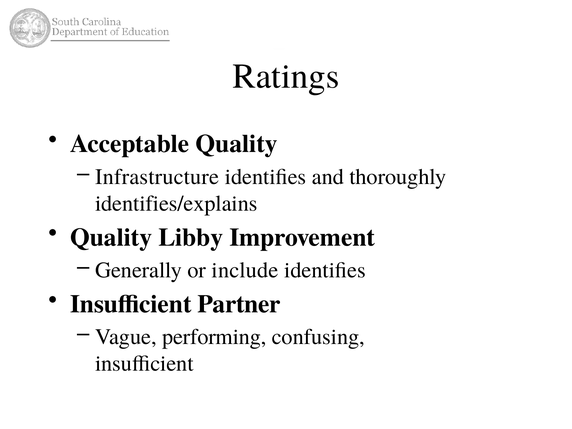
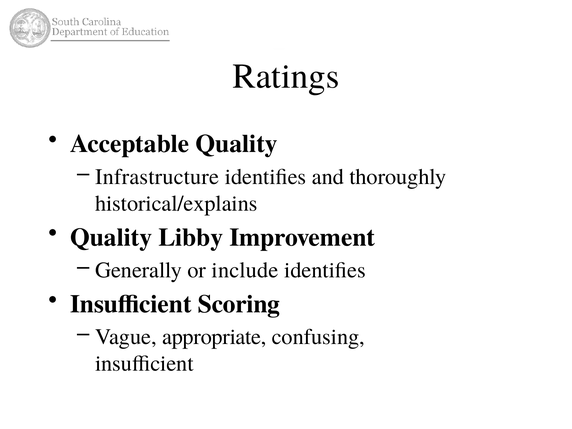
identifies/explains: identifies/explains -> historical/explains (176, 203)
Partner: Partner -> Scoring (239, 304)
performing: performing -> appropriate (214, 337)
